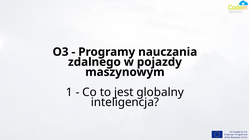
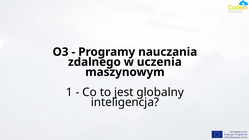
pojazdy: pojazdy -> uczenia (159, 62)
